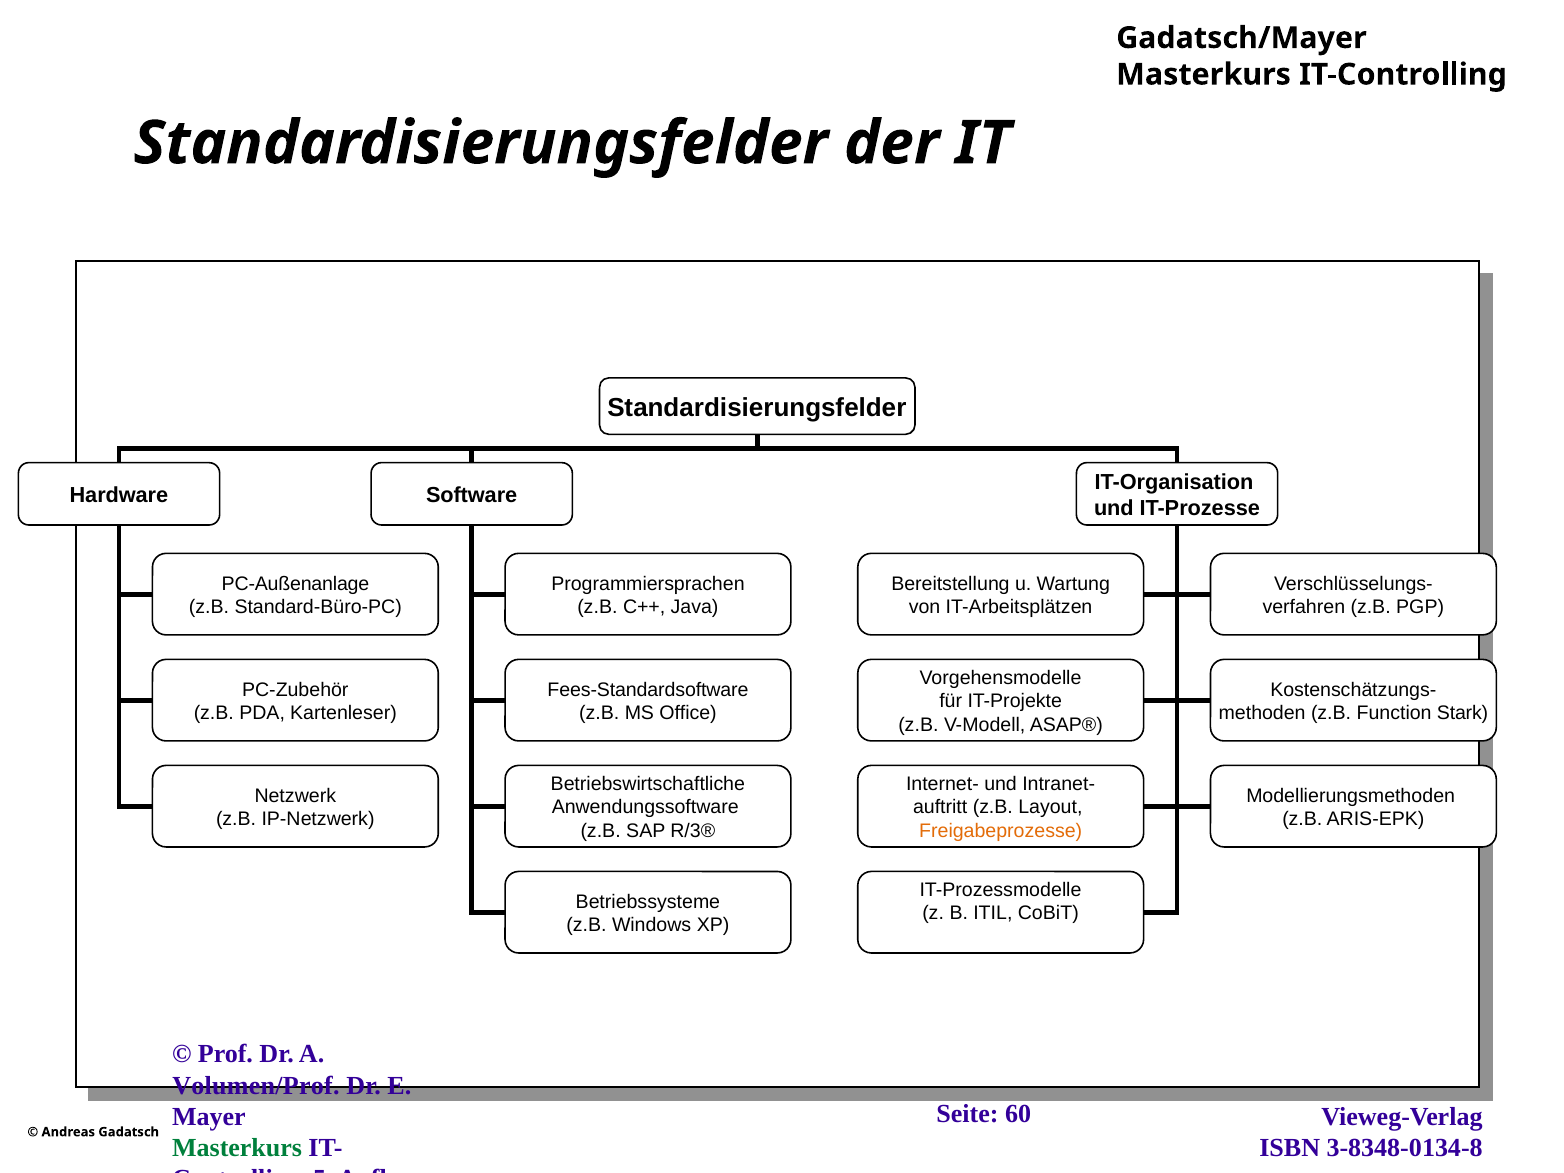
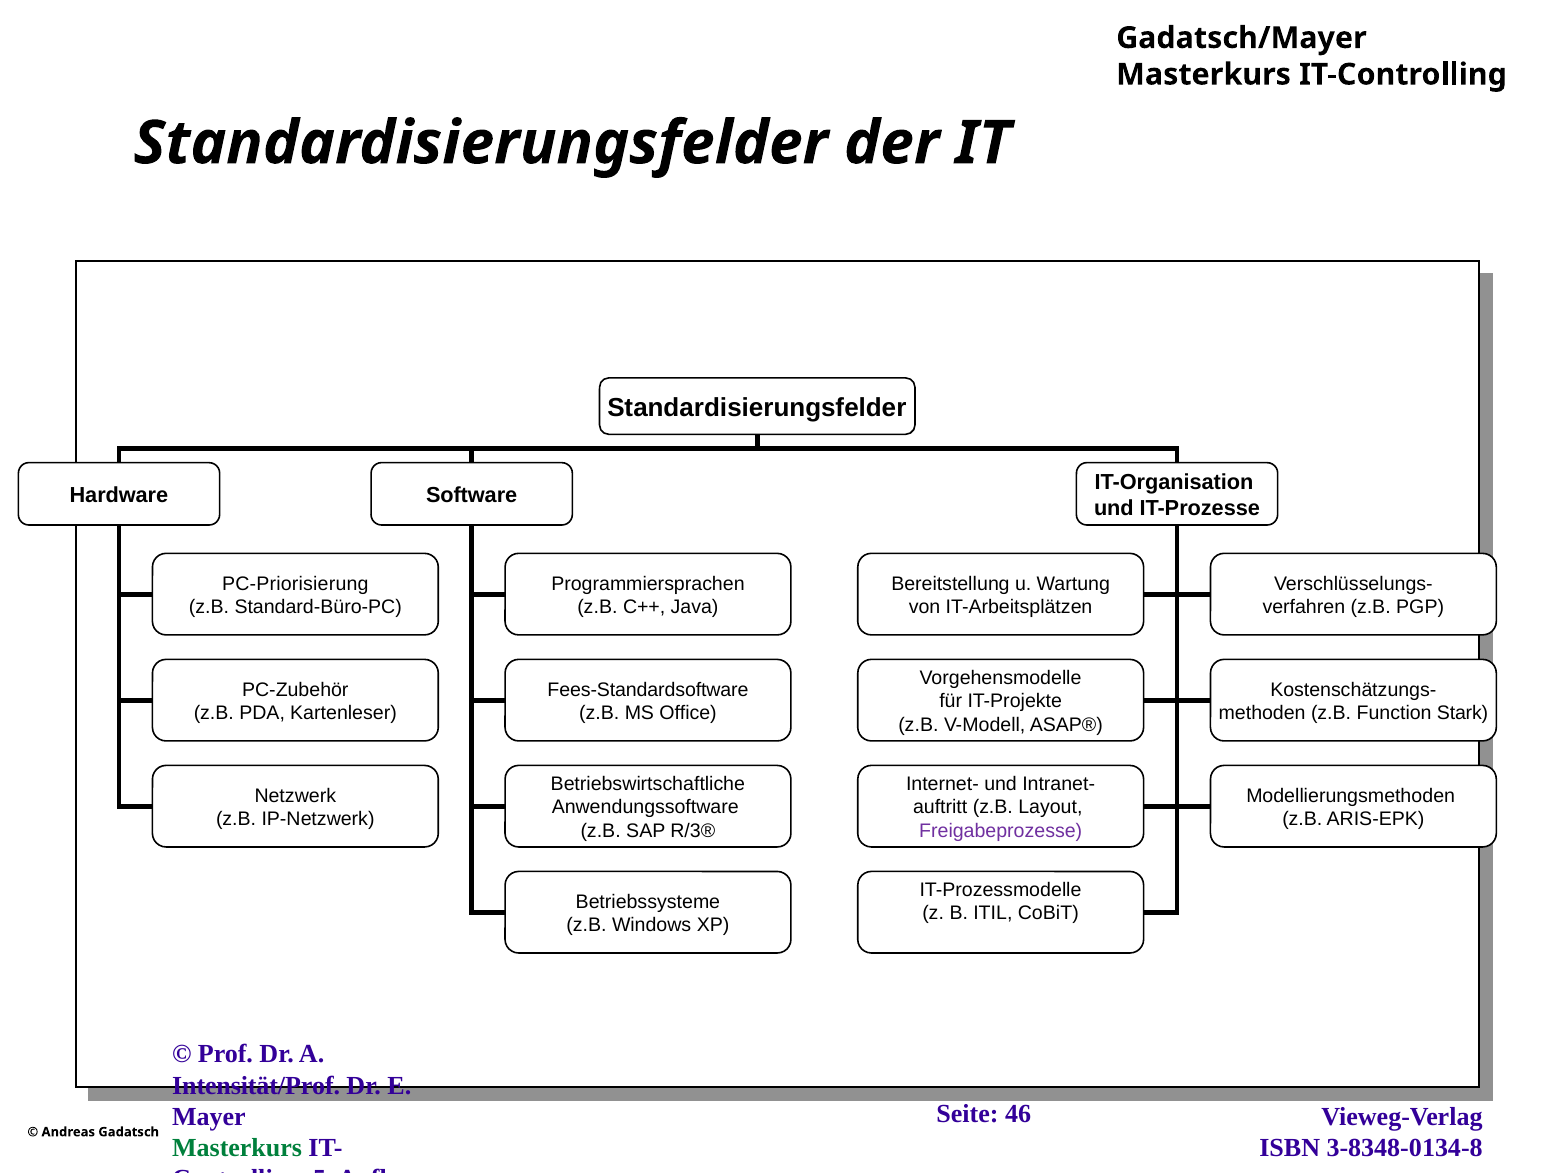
PC-Außenanlage: PC-Außenanlage -> PC-Priorisierung (295, 584)
Freigabeprozesse colour: orange -> purple (1001, 831)
Volumen/Prof: Volumen/Prof -> Intensität/Prof (256, 1085)
60: 60 -> 46 (1018, 1114)
